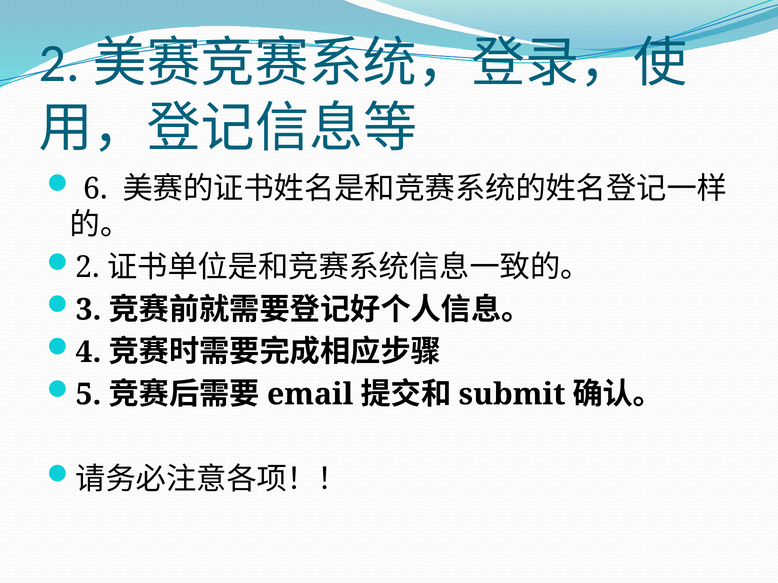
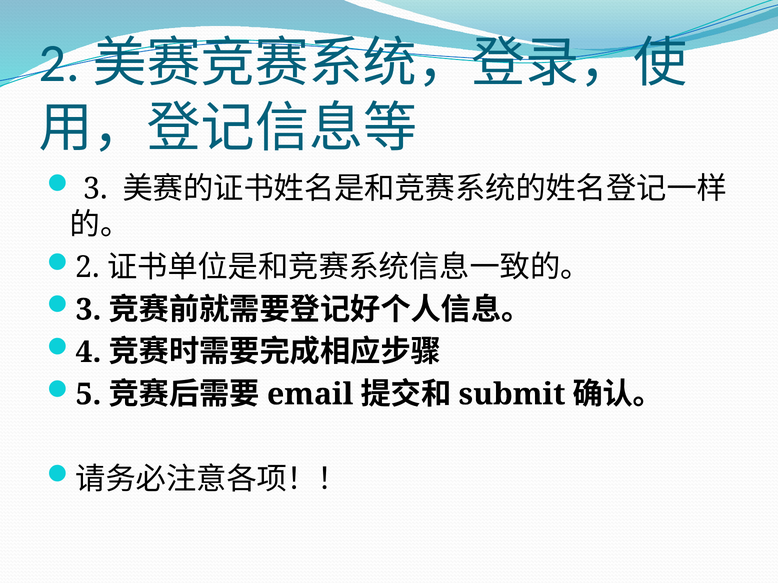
6: 6 -> 3 (95, 189)
